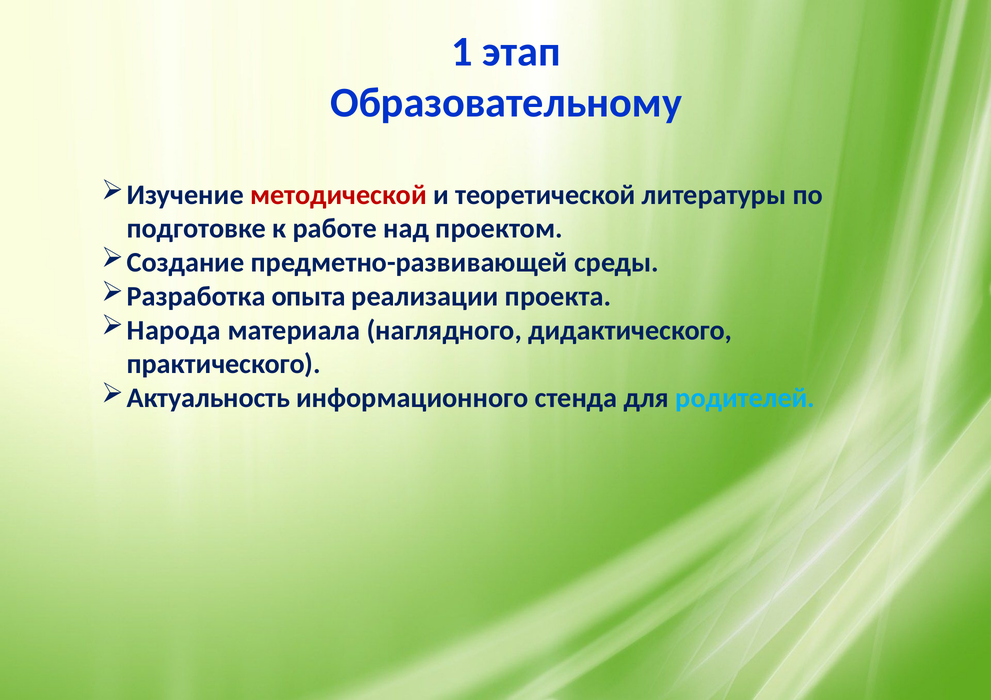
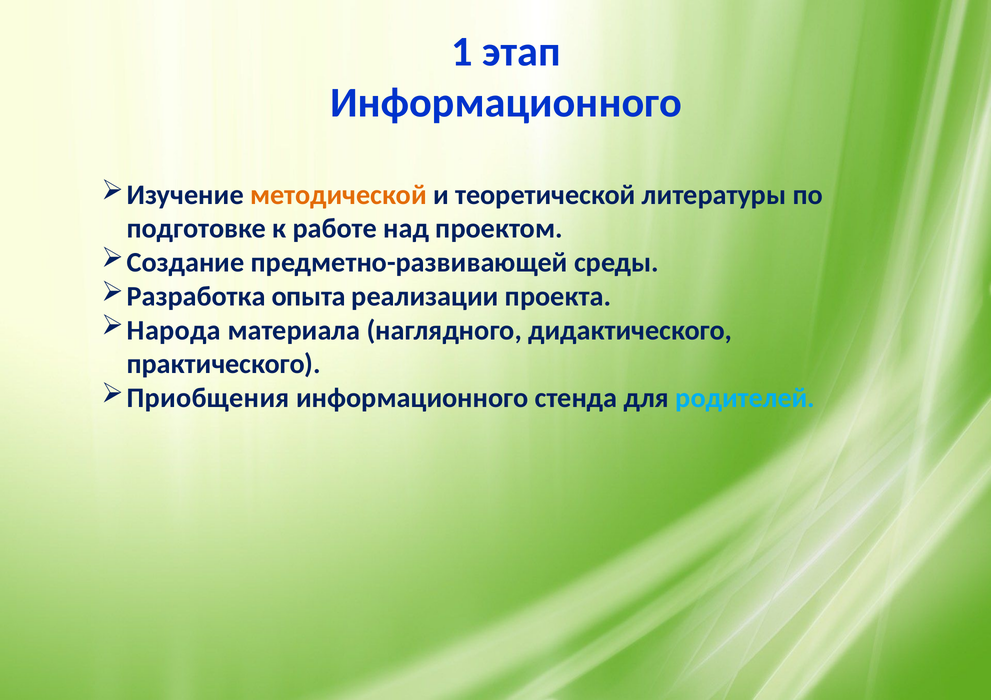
Образовательному: Образовательному -> Информационного (506, 103)
методической colour: red -> orange (338, 195)
Актуальность: Актуальность -> Приобщения (208, 398)
